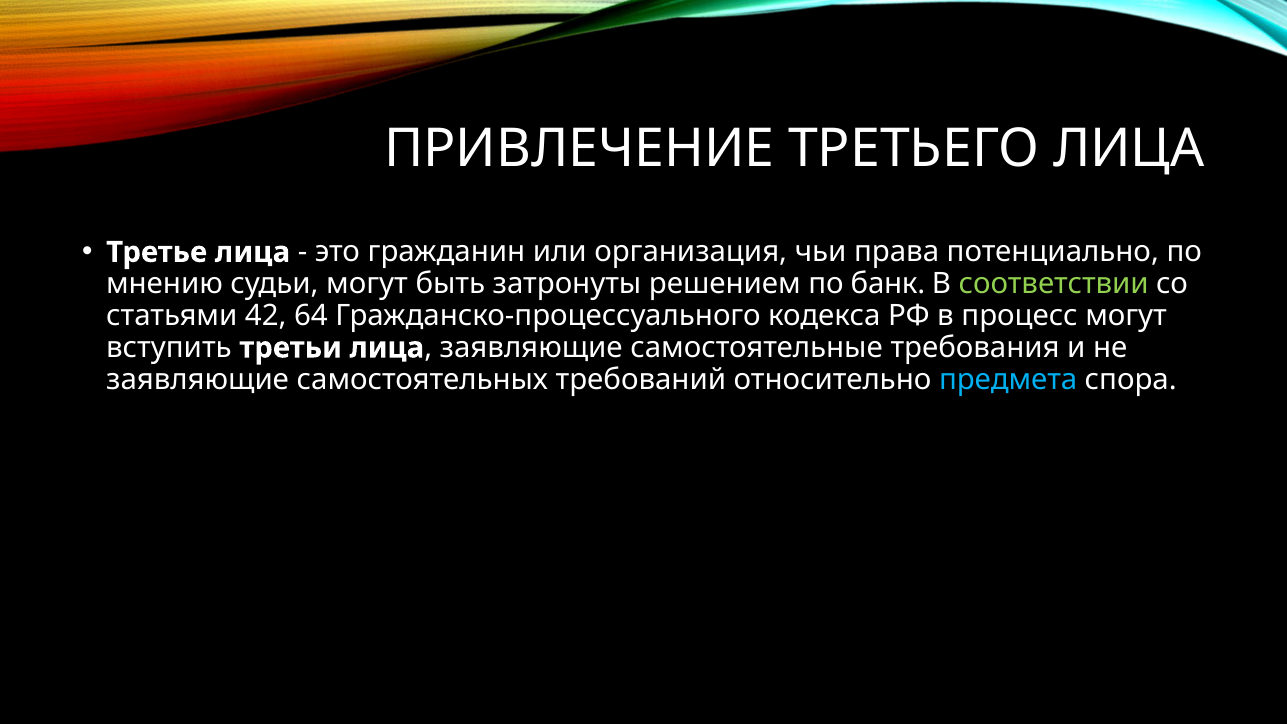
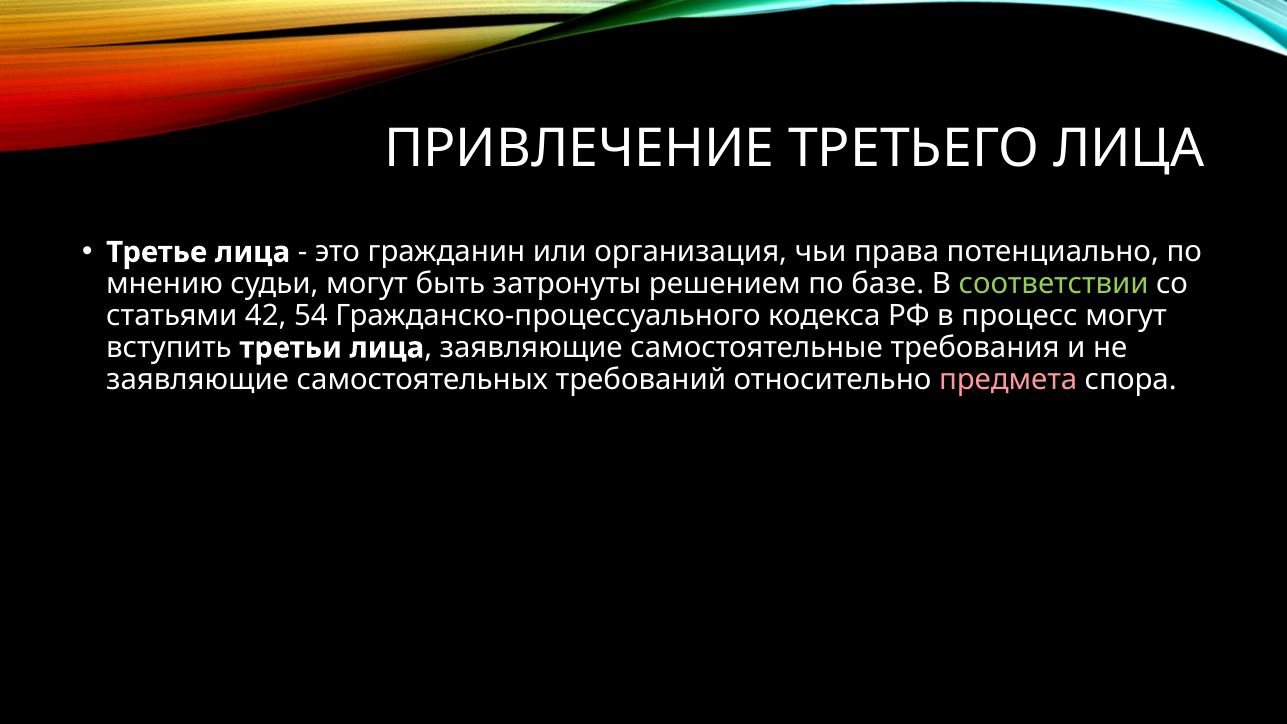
банк: банк -> базе (888, 284)
64: 64 -> 54 (311, 316)
предмета colour: light blue -> pink (1008, 380)
